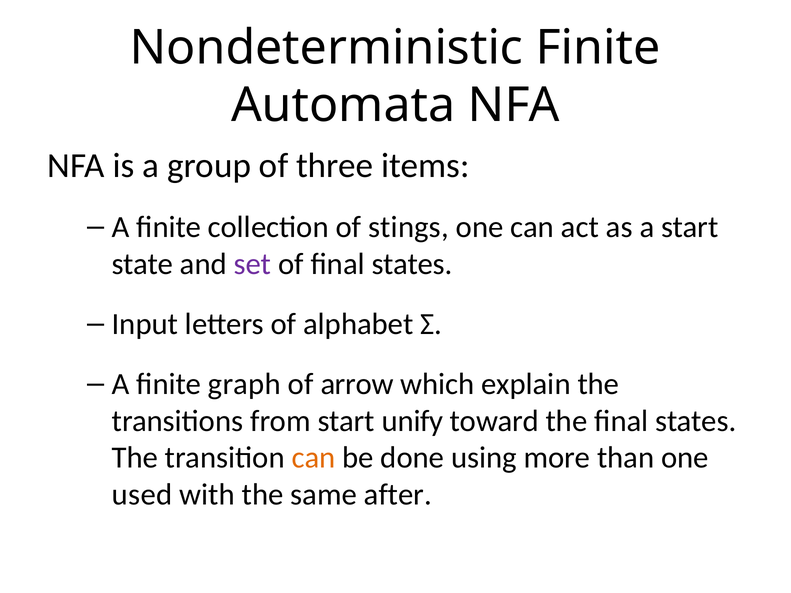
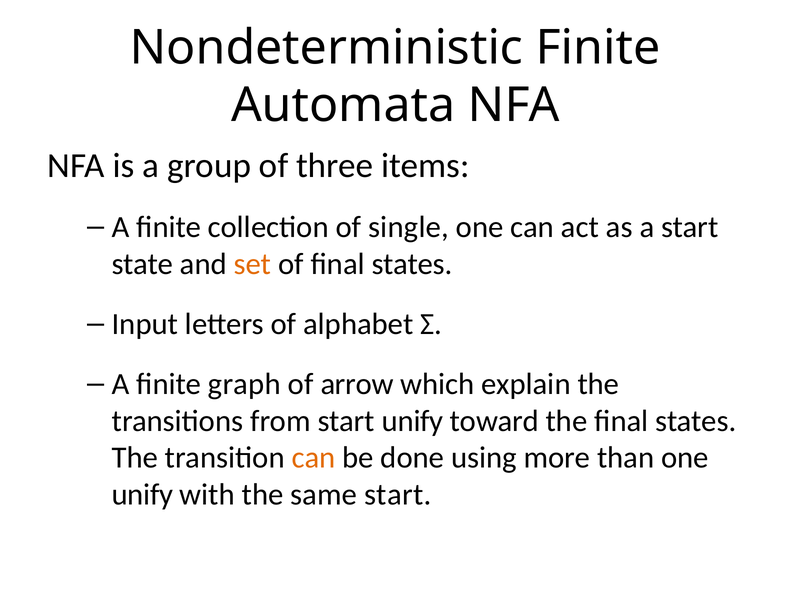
stings: stings -> single (409, 227)
set colour: purple -> orange (253, 264)
used: used -> unify (142, 495)
same after: after -> start (398, 495)
